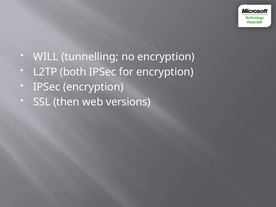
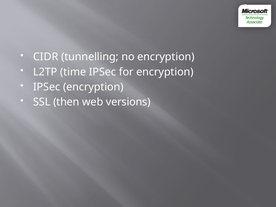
WILL: WILL -> CIDR (46, 57)
both: both -> time (73, 72)
